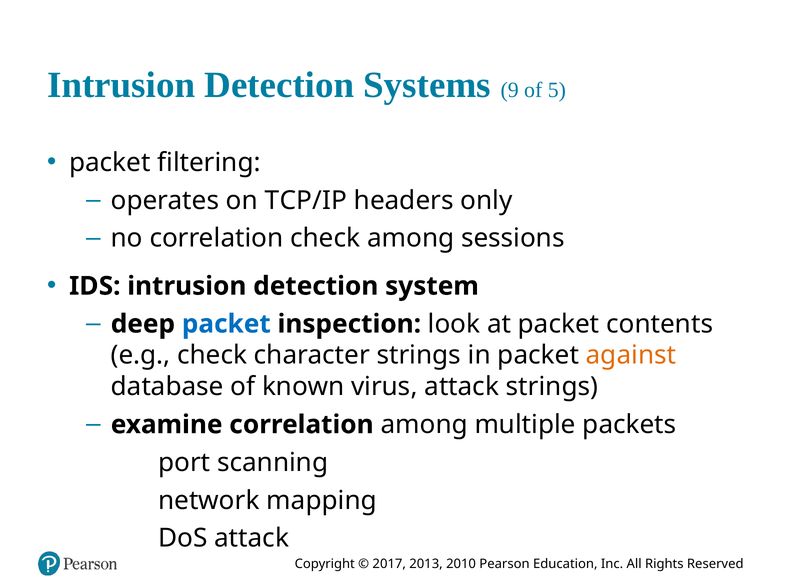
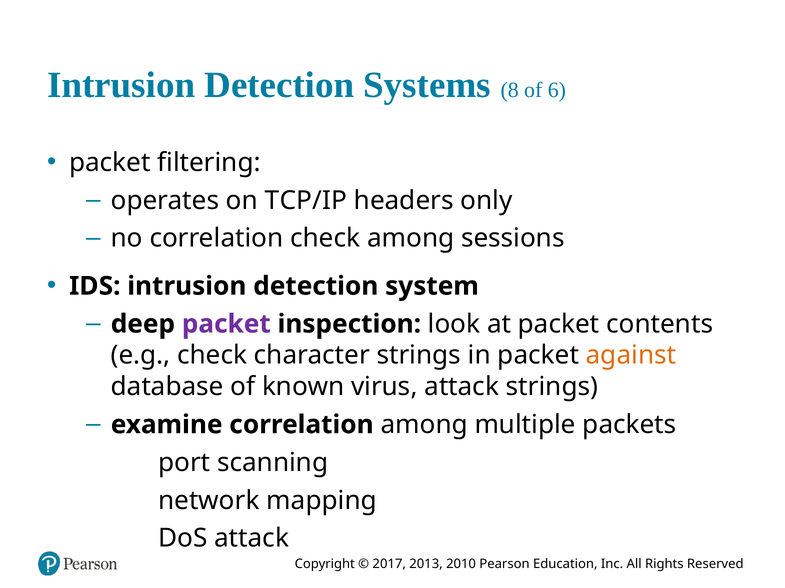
9: 9 -> 8 (510, 90)
5: 5 -> 6 (557, 90)
packet colour: blue -> purple (226, 324)
